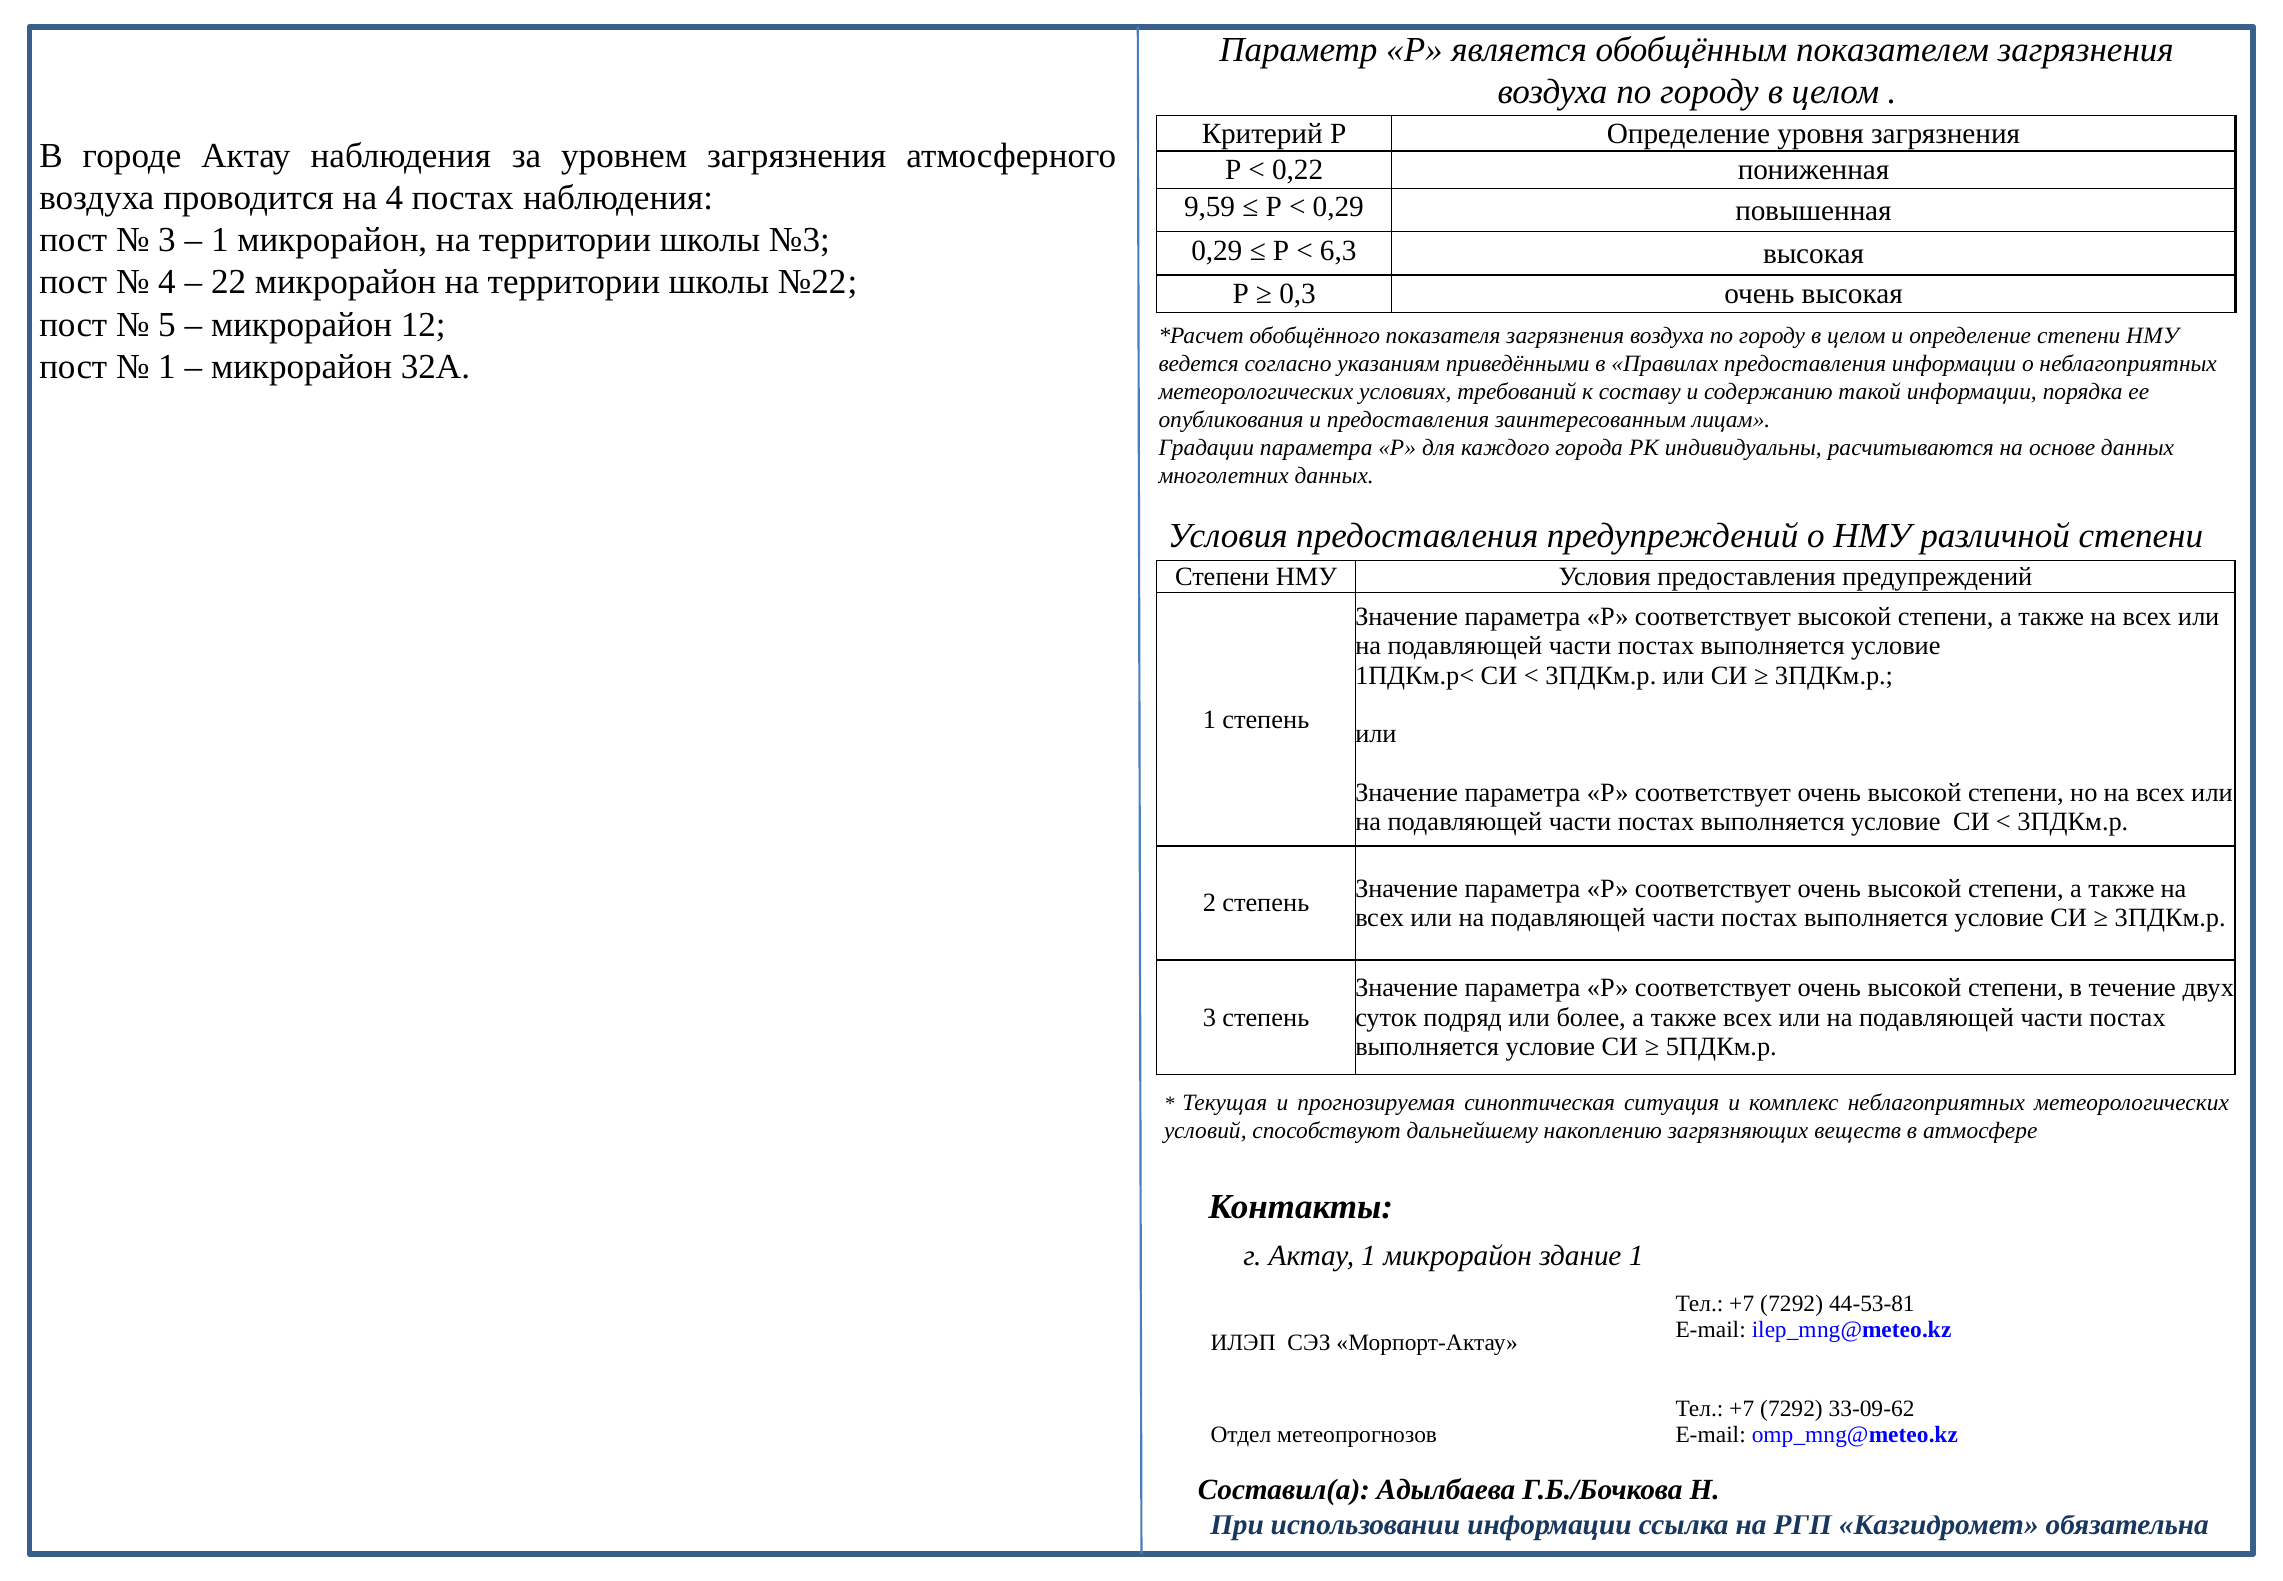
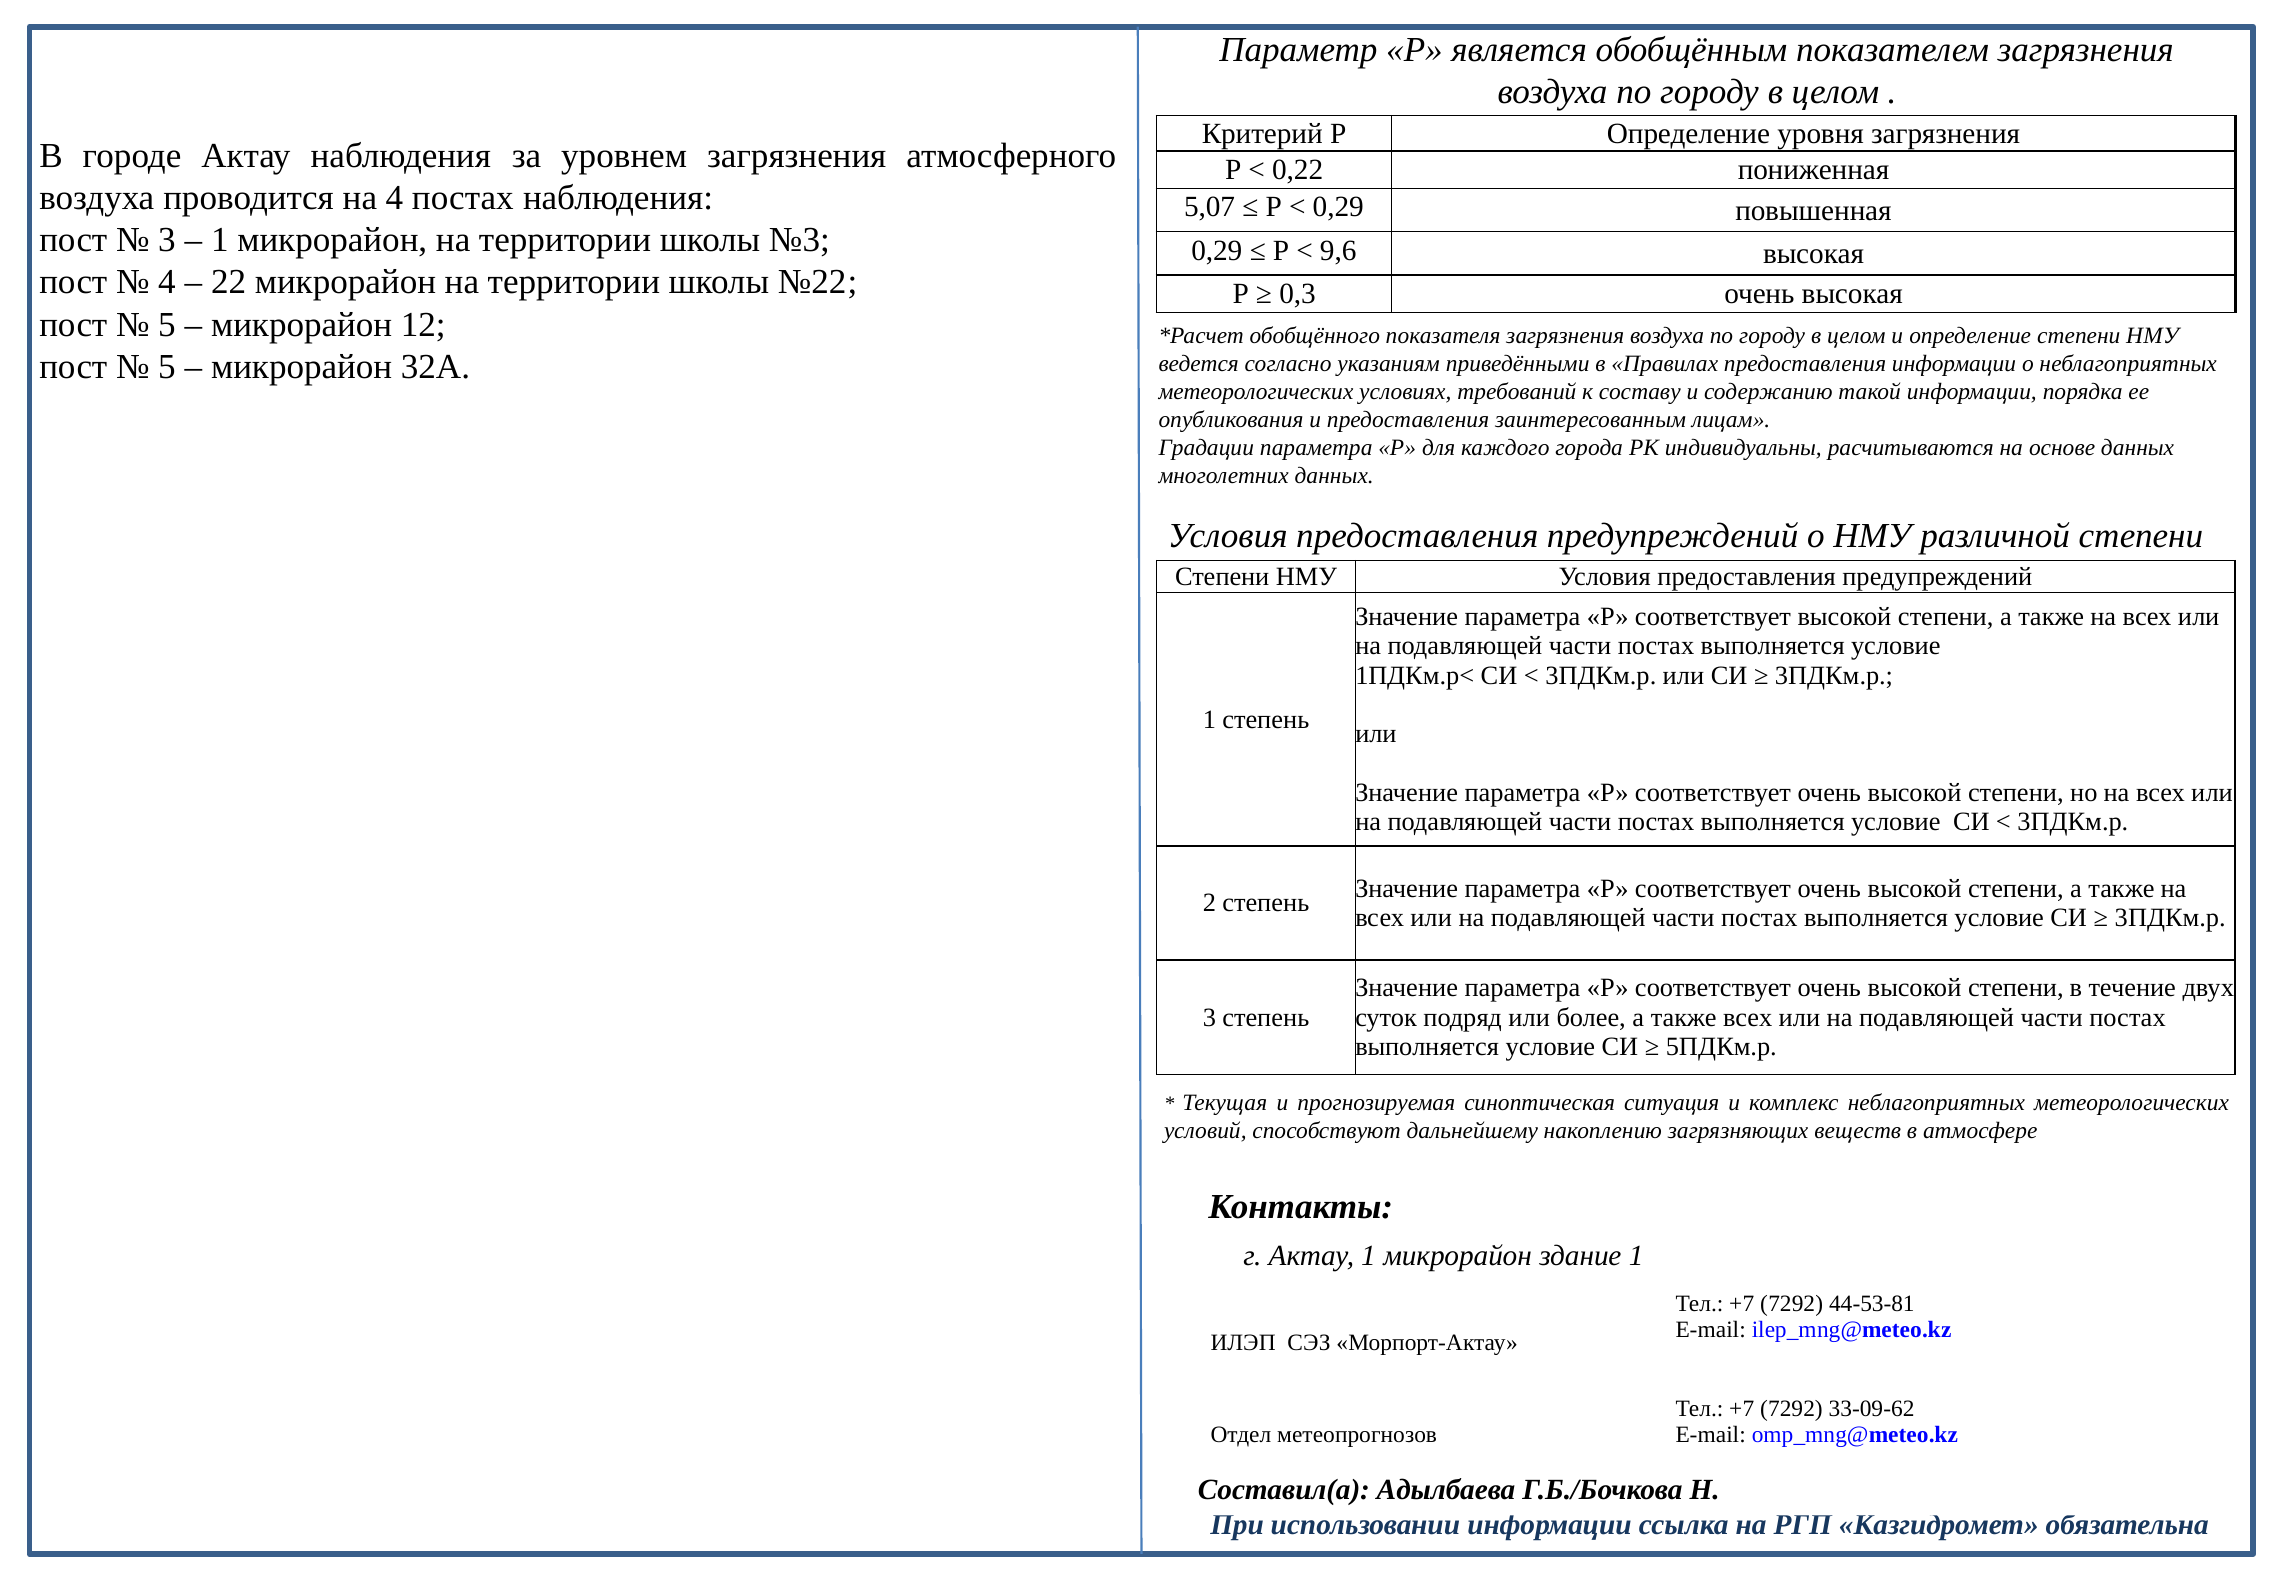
9,59: 9,59 -> 5,07 (1210, 207)
6,3: 6,3 -> 9,6 (1338, 250)
1: 1 -> 5 (167, 367)
